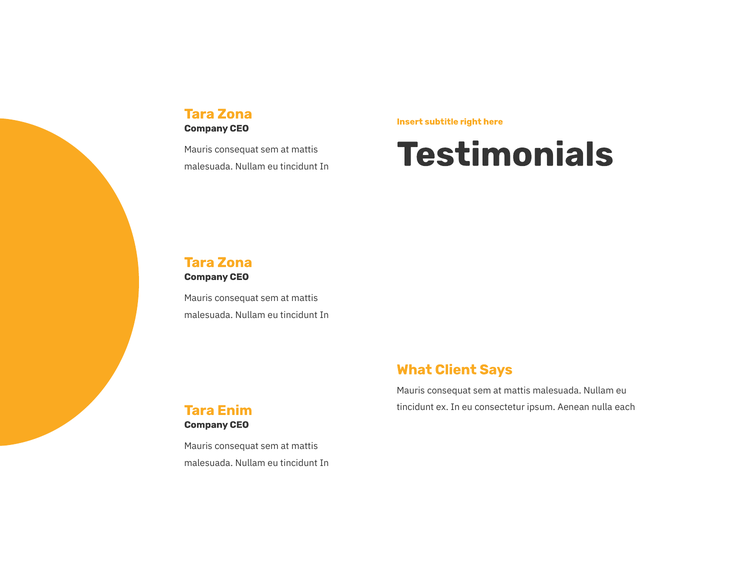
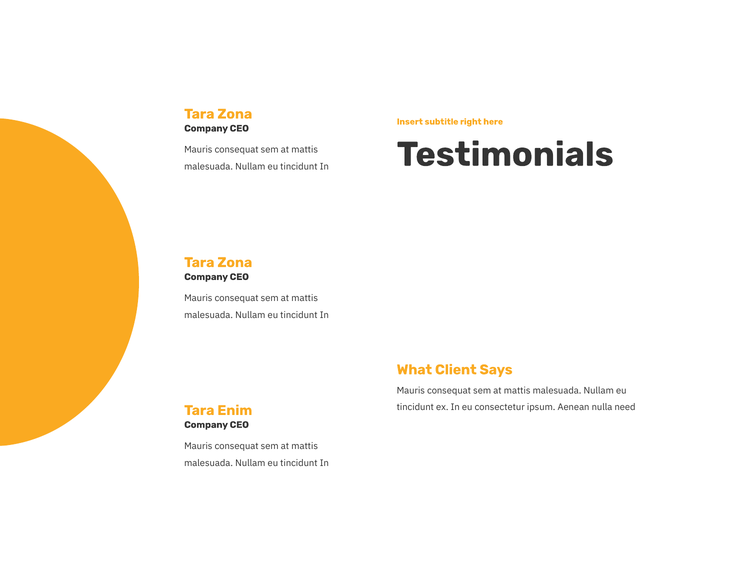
each: each -> need (625, 407)
